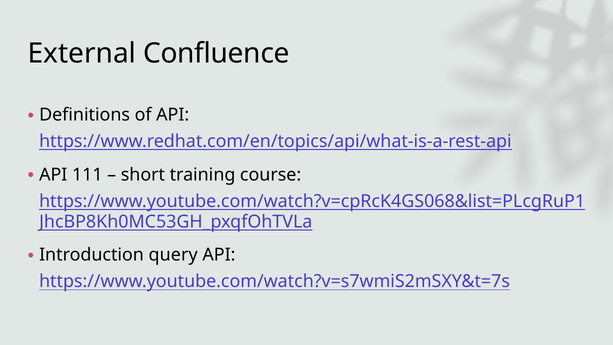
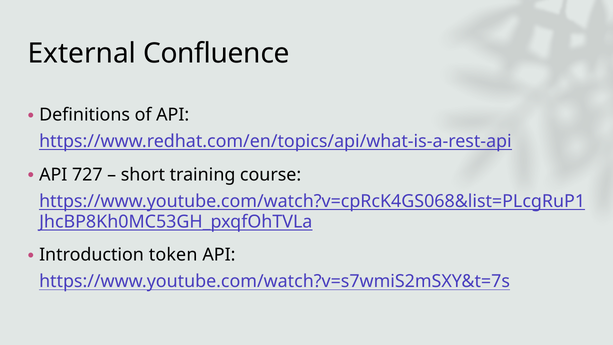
111: 111 -> 727 (87, 175)
query: query -> token (173, 255)
